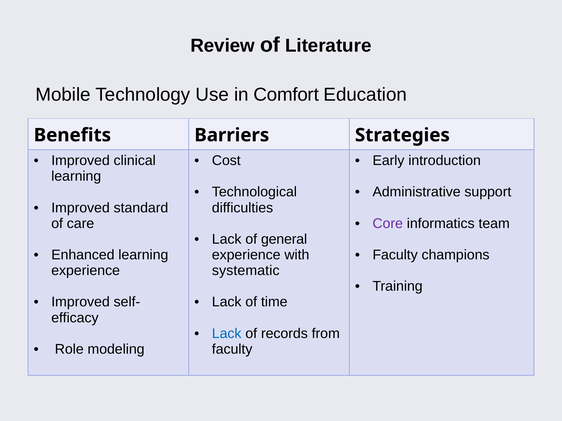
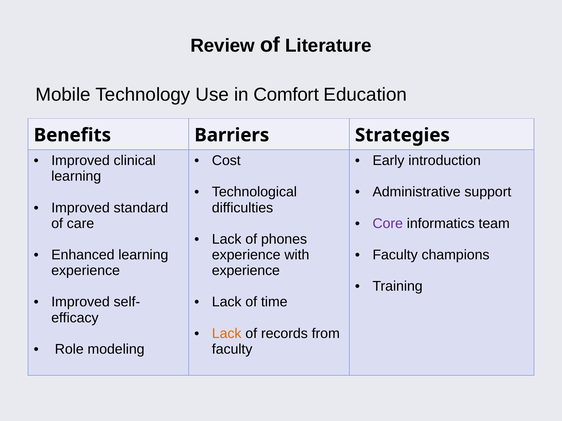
general: general -> phones (284, 239)
systematic: systematic -> experience (246, 271)
Lack colour: blue -> orange (227, 334)
